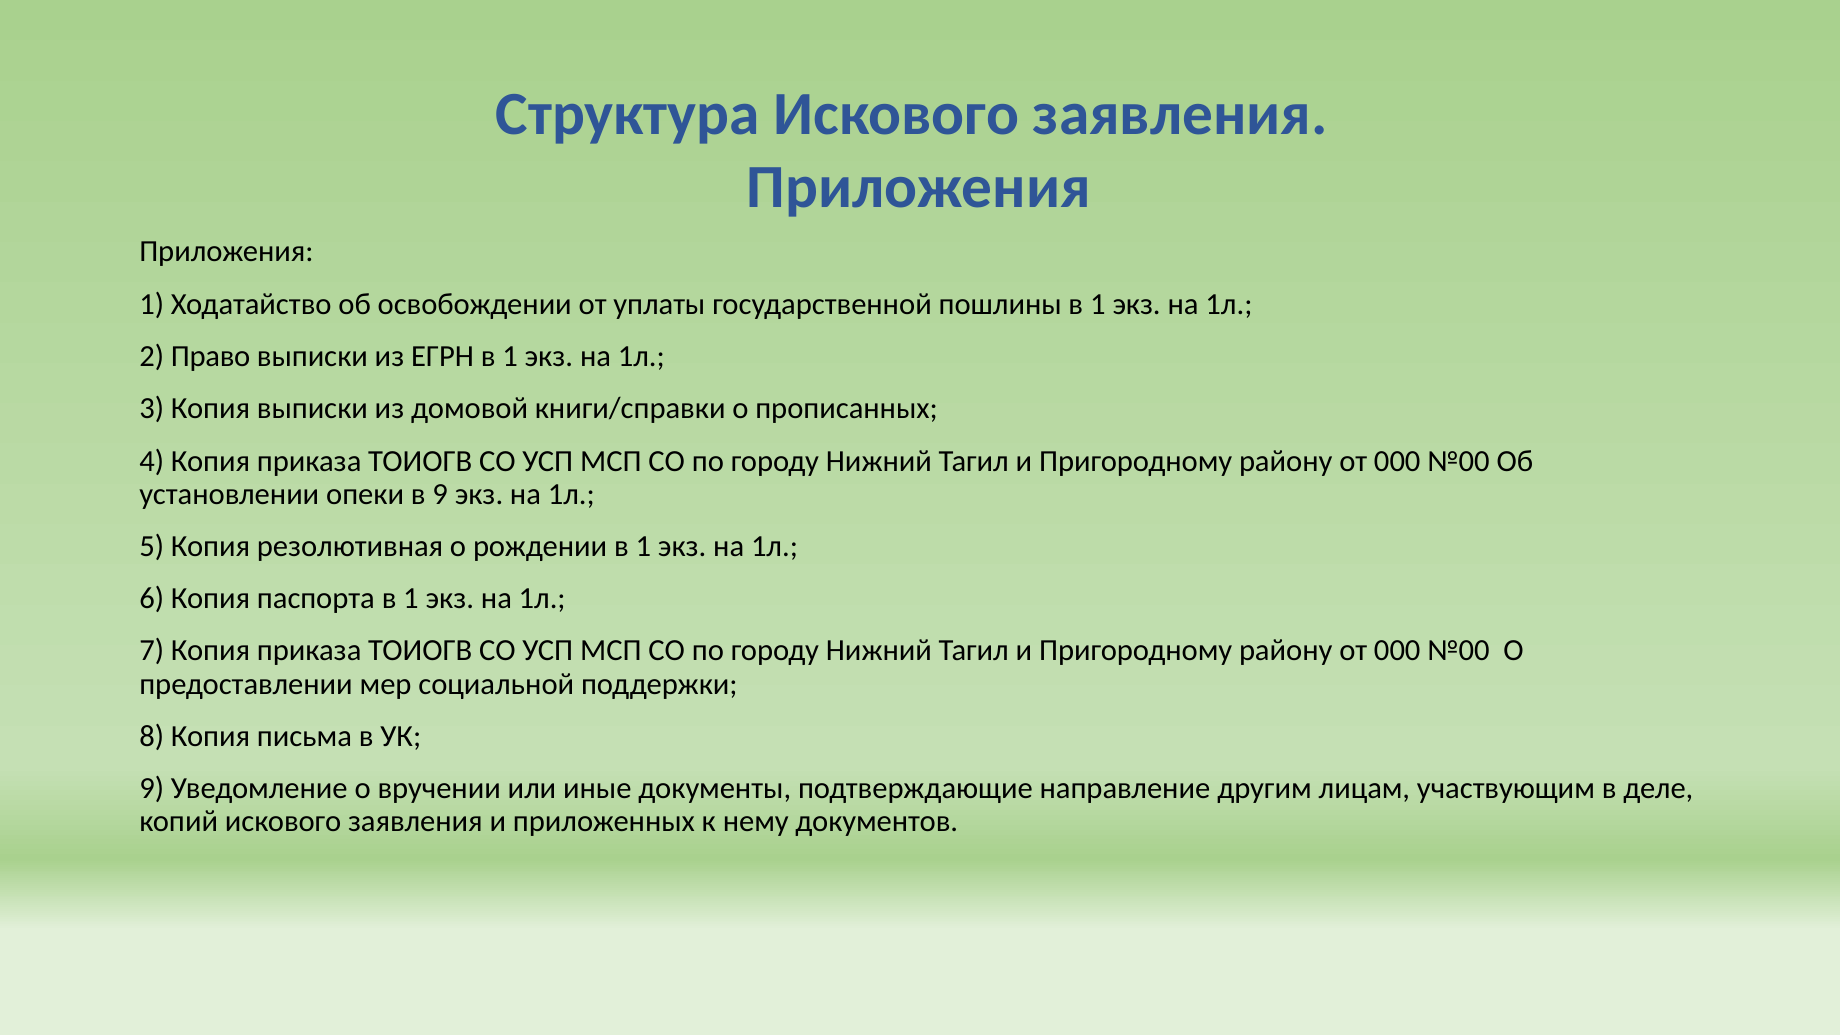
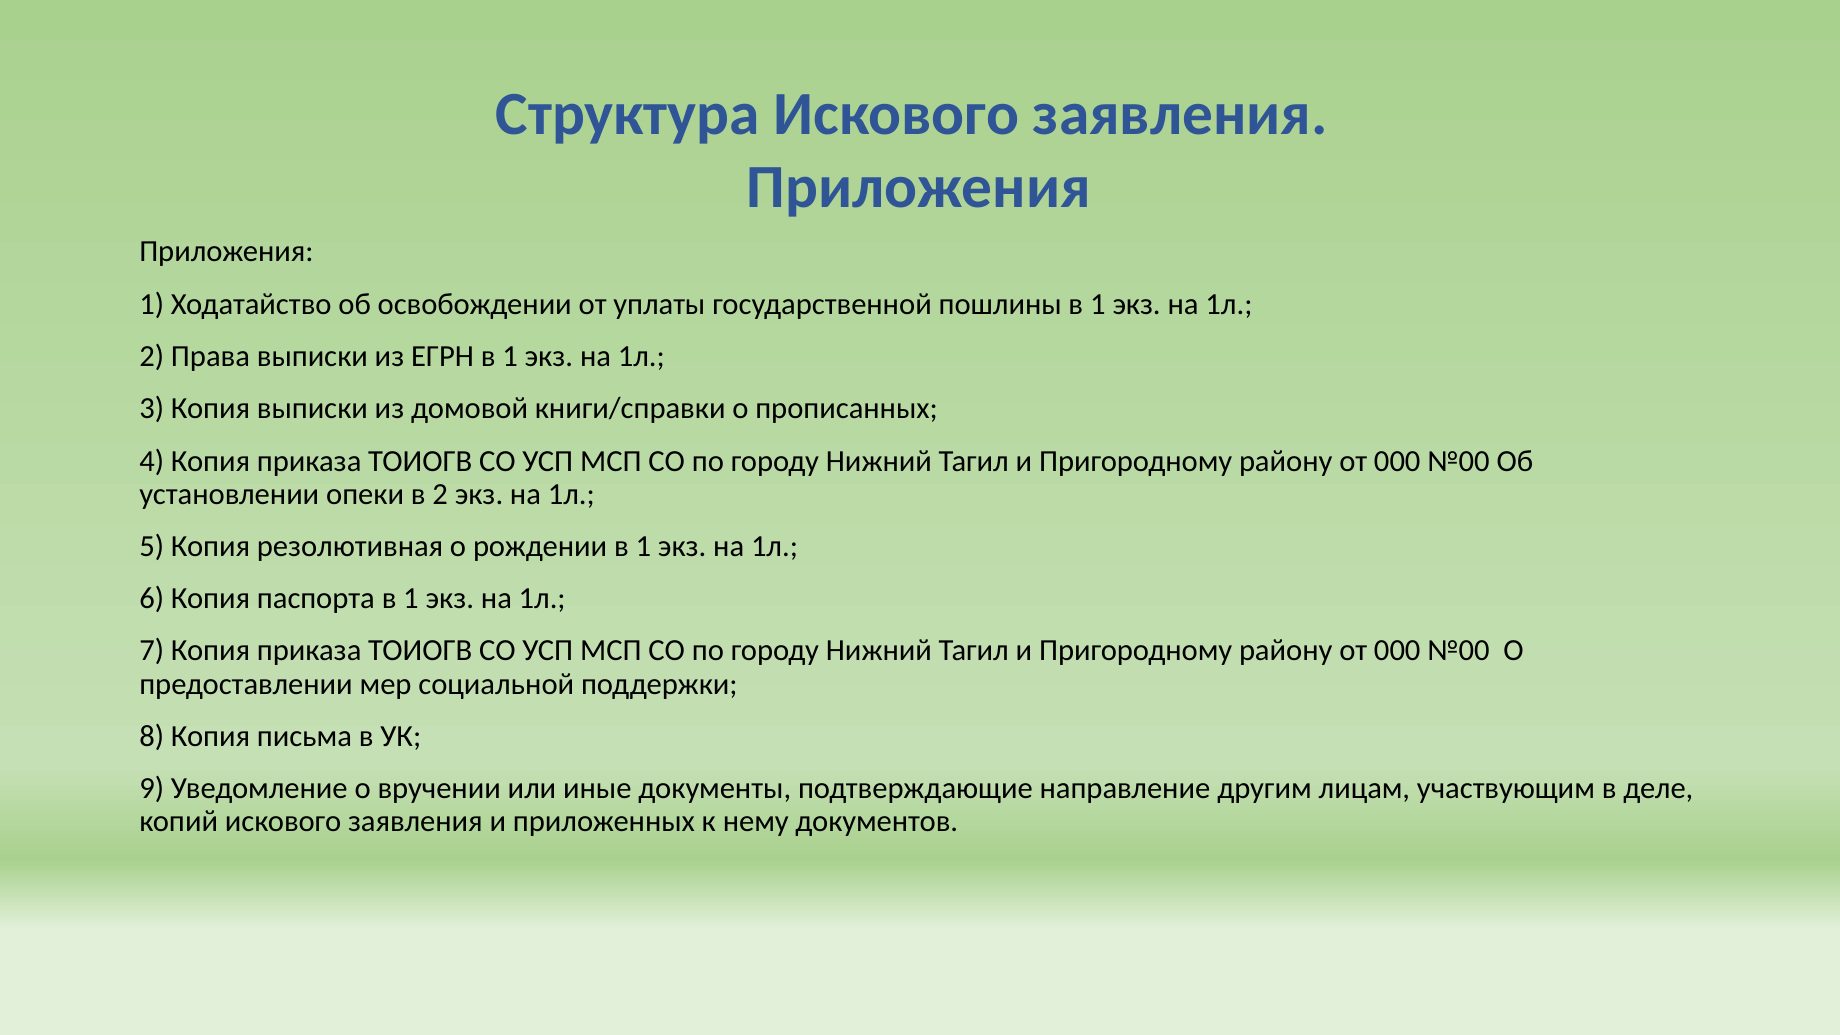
Право: Право -> Права (210, 356)
в 9: 9 -> 2 (440, 494)
